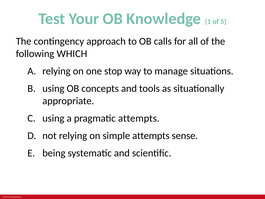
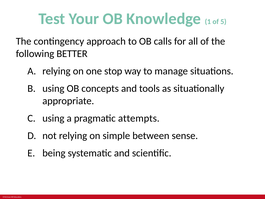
WHICH: WHICH -> BETTER (72, 54)
simple attempts: attempts -> between (151, 136)
